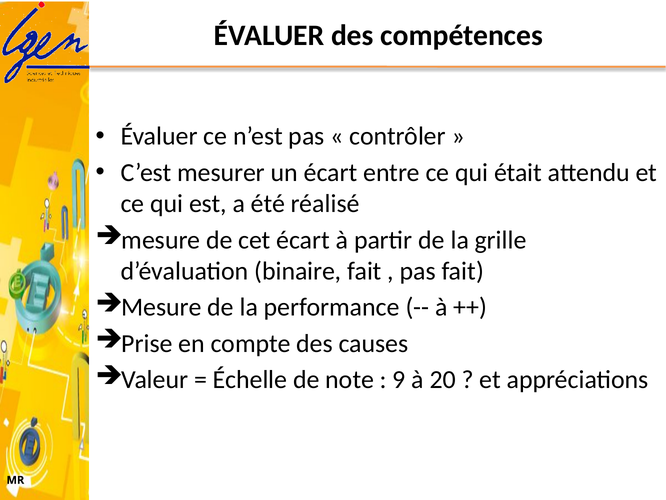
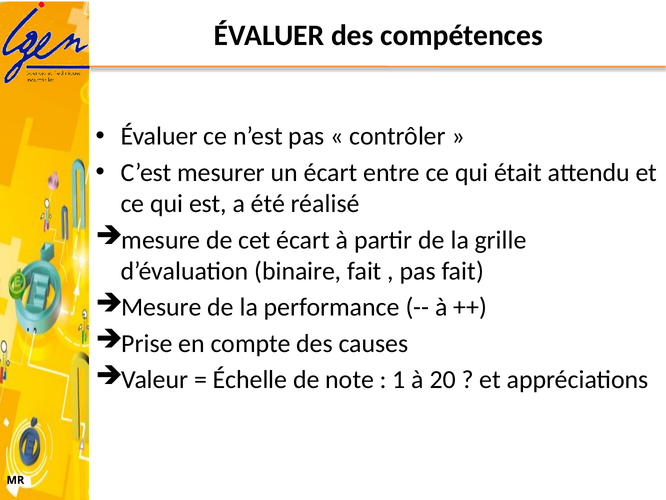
9: 9 -> 1 (399, 379)
